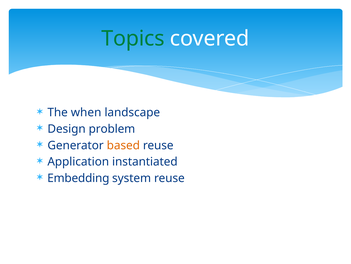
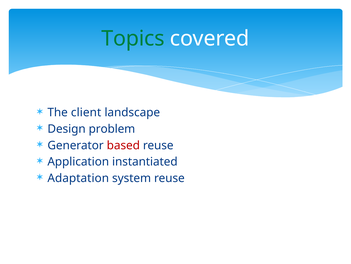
when: when -> client (86, 112)
based colour: orange -> red (123, 145)
Embedding: Embedding -> Adaptation (78, 178)
